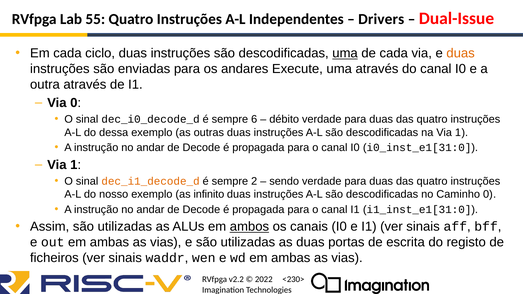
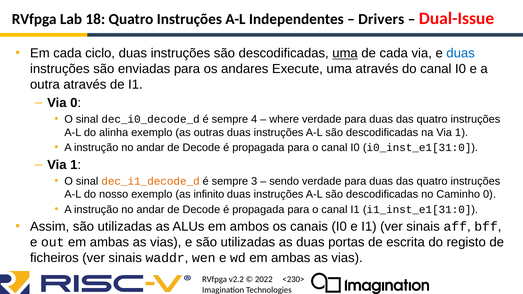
55: 55 -> 18 (95, 19)
duas colour: orange -> blue (461, 53)
6: 6 -> 4 (254, 119)
débito: débito -> where (284, 119)
dessa: dessa -> alinha (114, 132)
2: 2 -> 3 (254, 181)
ambos underline: present -> none (249, 227)
